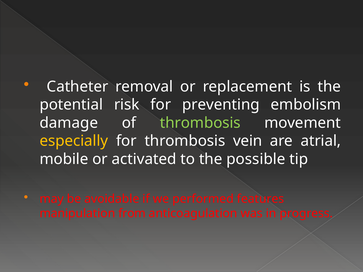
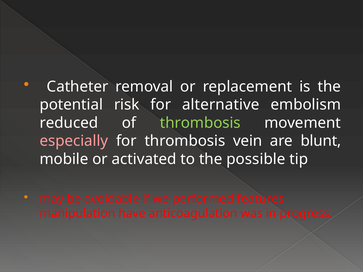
preventing: preventing -> alternative (221, 105)
damage: damage -> reduced (69, 123)
especially colour: yellow -> pink (74, 141)
atrial: atrial -> blunt (321, 141)
from: from -> have (132, 214)
